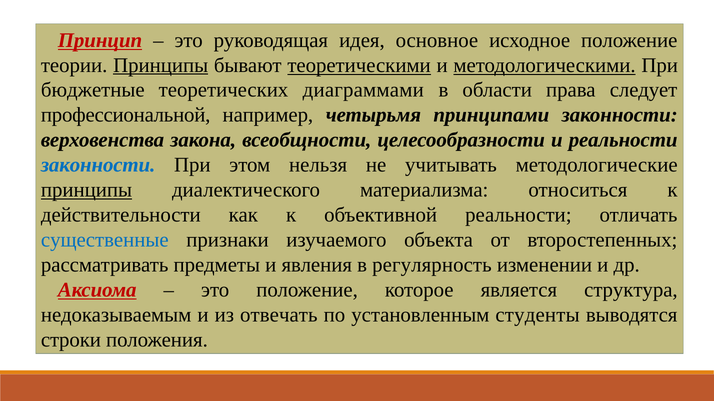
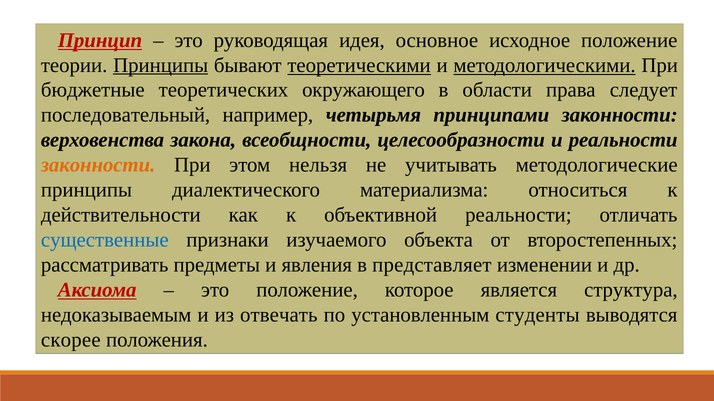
диаграммами: диаграммами -> окружающего (363, 90)
профессиональной: профессиональной -> последовательный (126, 115)
законности colour: blue -> orange (98, 165)
принципы underline: present -> none (86, 190)
регулярность: регулярность -> представляет (432, 265)
строки: строки -> скорее (71, 340)
